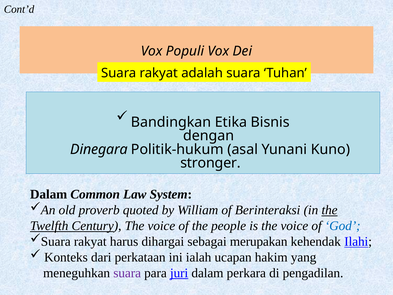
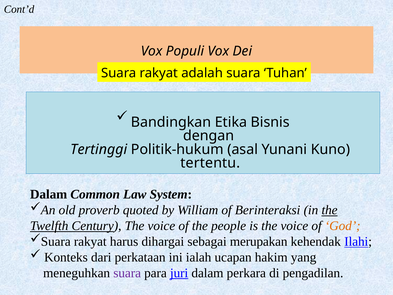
Dinegara: Dinegara -> Tertinggi (99, 149)
stronger: stronger -> tertentu (210, 163)
God colour: blue -> orange (343, 226)
